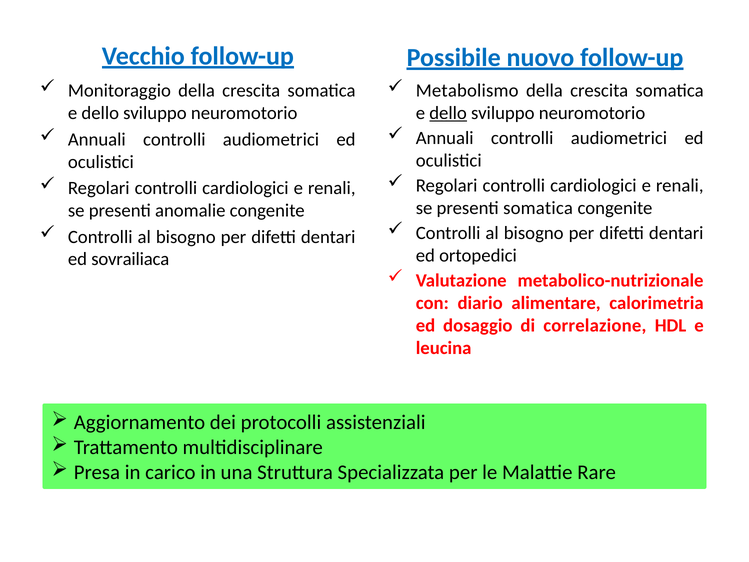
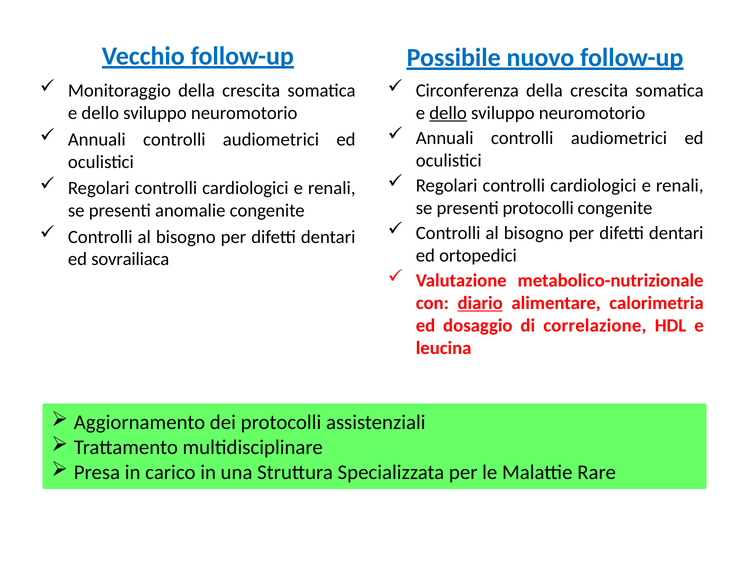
Metabolismo: Metabolismo -> Circonferenza (467, 91)
presenti somatica: somatica -> protocolli (538, 208)
diario underline: none -> present (480, 303)
